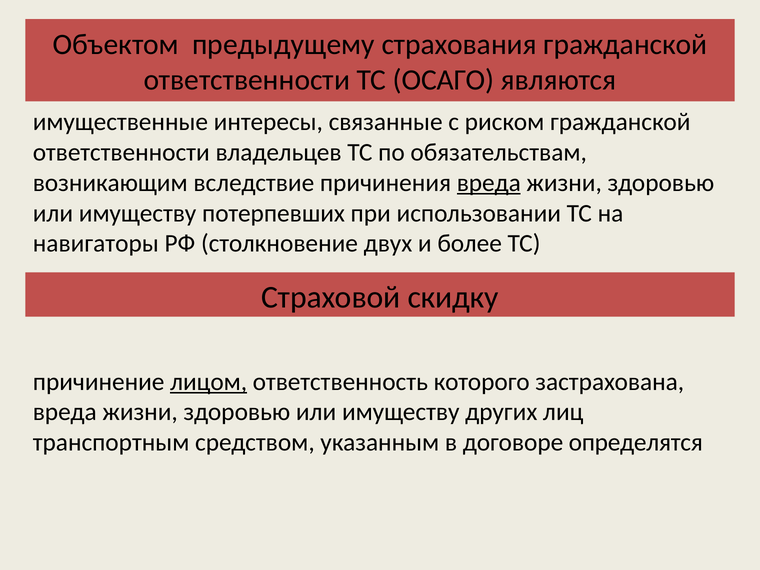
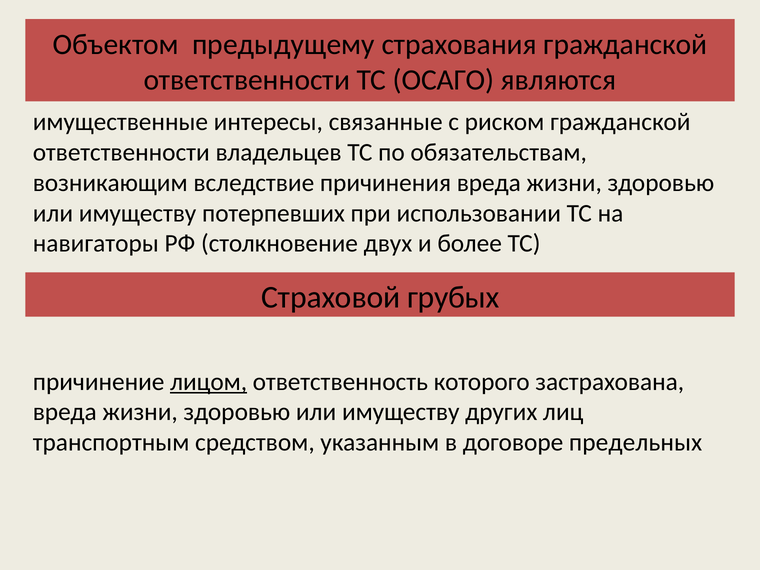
вреда underline: present -> none (489, 183)
скидку: скидку -> грубых (453, 297)
определятся: определятся -> предельных (636, 442)
